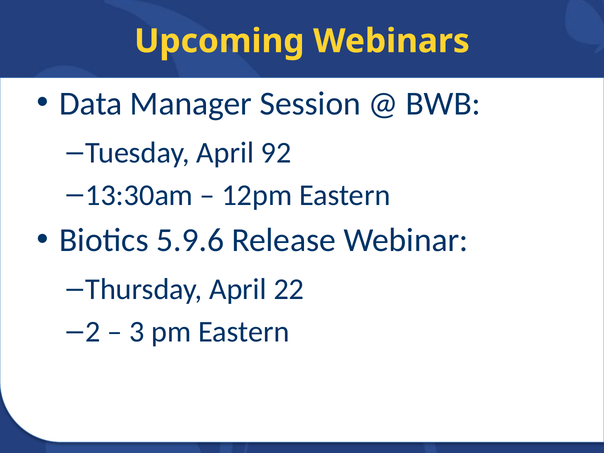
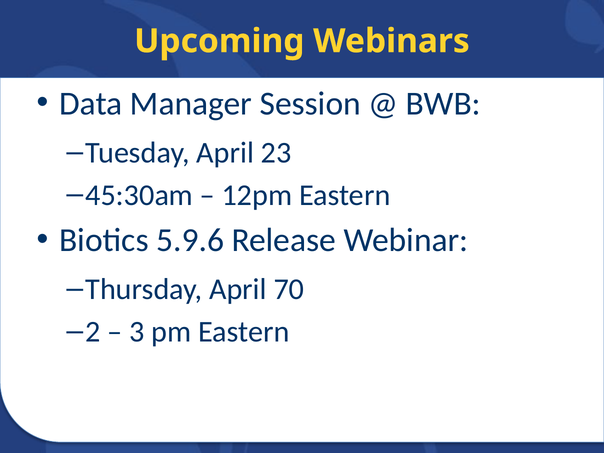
92: 92 -> 23 (276, 153)
13:30am: 13:30am -> 45:30am (139, 195)
22: 22 -> 70 (289, 289)
